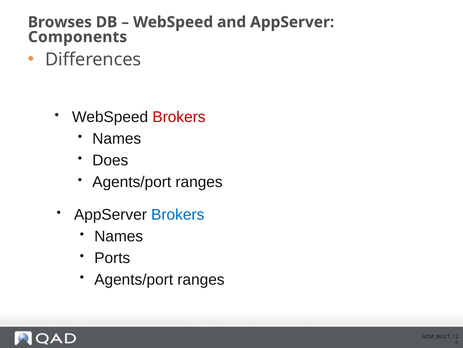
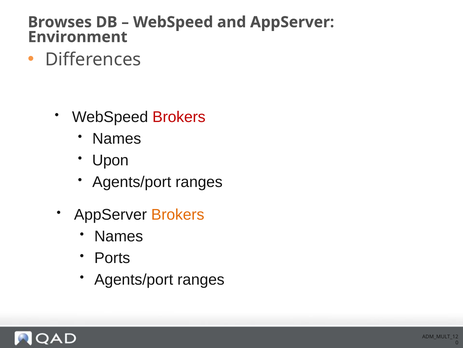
Components: Components -> Environment (78, 37)
Does: Does -> Upon (110, 160)
Brokers colour: blue -> orange (178, 214)
